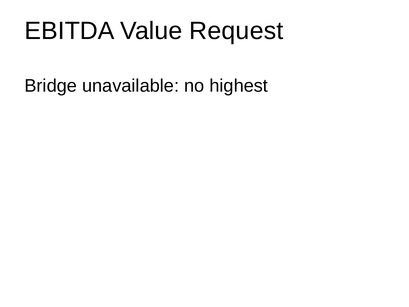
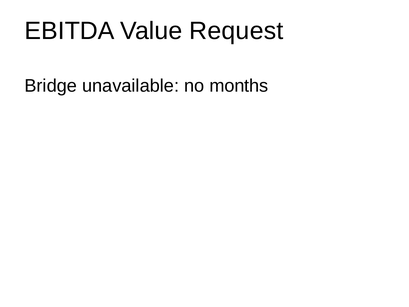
highest: highest -> months (239, 86)
